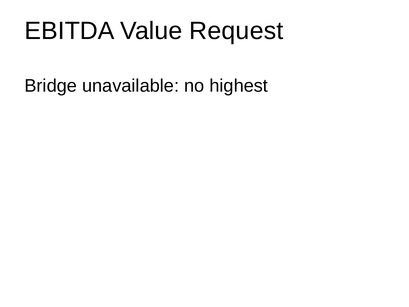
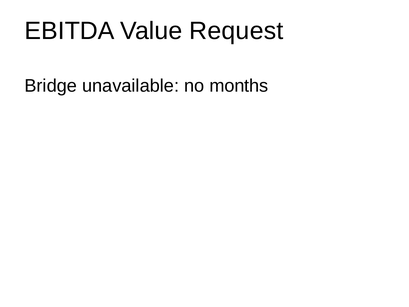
highest: highest -> months (239, 86)
